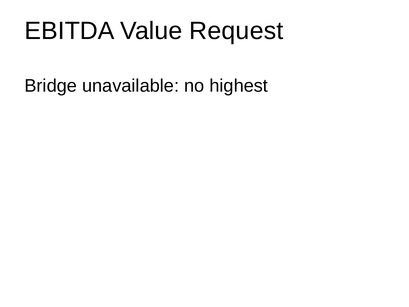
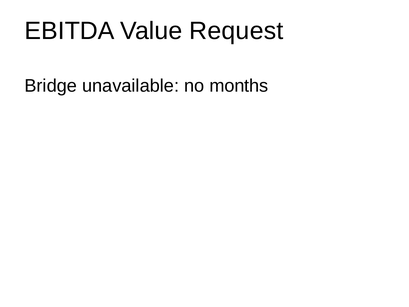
highest: highest -> months (239, 86)
